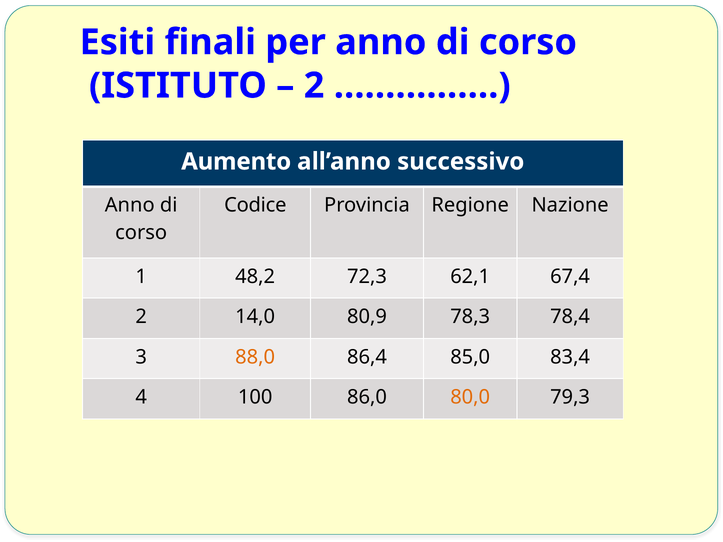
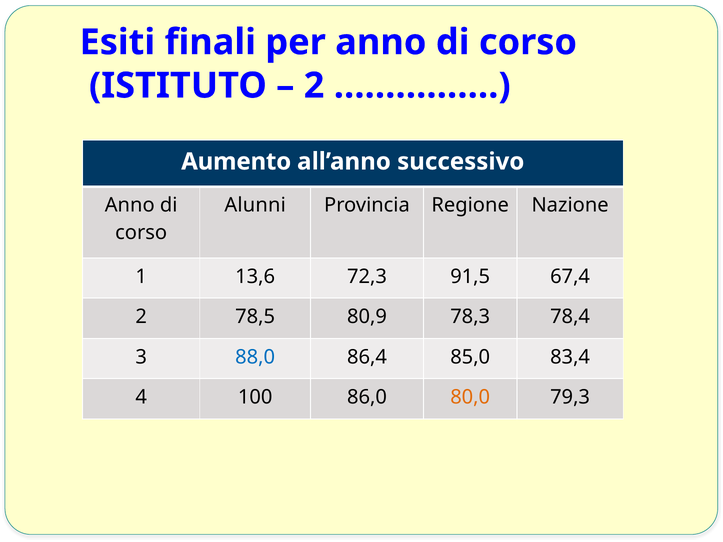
Codice: Codice -> Alunni (255, 205)
48,2: 48,2 -> 13,6 (255, 277)
62,1: 62,1 -> 91,5 (470, 277)
14,0: 14,0 -> 78,5 (255, 317)
88,0 colour: orange -> blue (255, 357)
